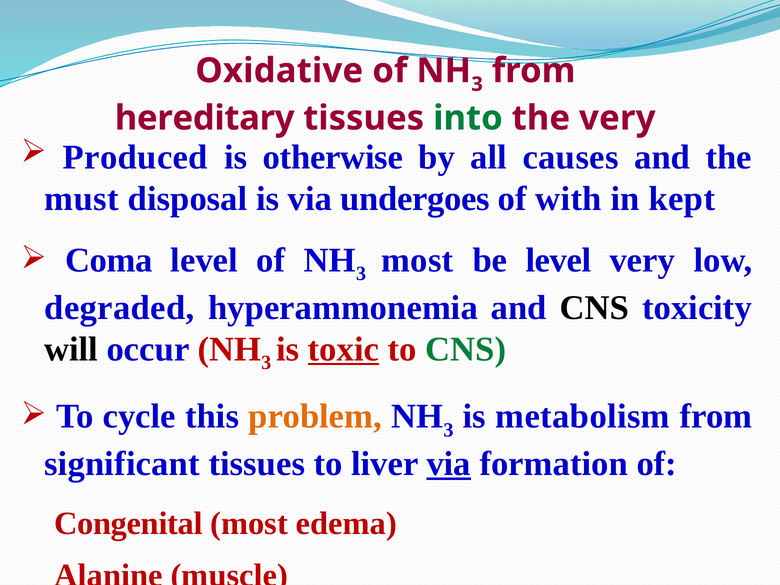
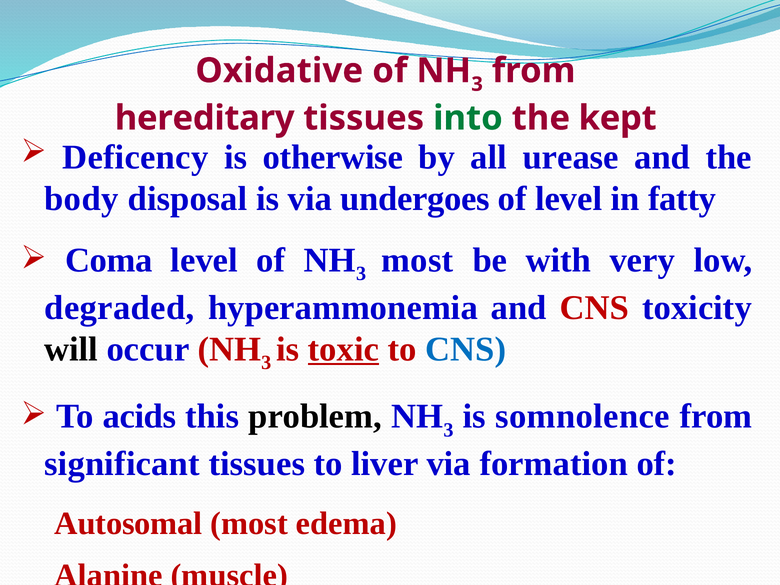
the very: very -> kept (618, 118)
Produced: Produced -> Deficency (135, 157)
causes: causes -> urease (571, 157)
must: must -> body (81, 199)
of with: with -> level (569, 199)
kept: kept -> fatty (682, 199)
be level: level -> with (558, 260)
CNS colour: black -> red (594, 308)
CNS colour: green -> blue (466, 349)
cycle: cycle -> acids (139, 417)
problem colour: orange -> black (315, 417)
metabolism: metabolism -> somnolence (583, 417)
via underline: present -> none (449, 464)
Congenital: Congenital -> Autosomal (128, 524)
